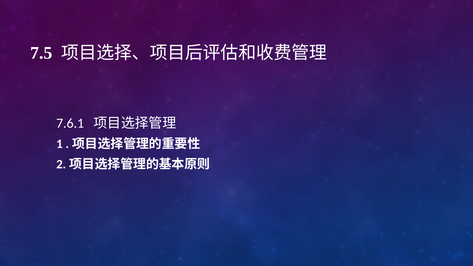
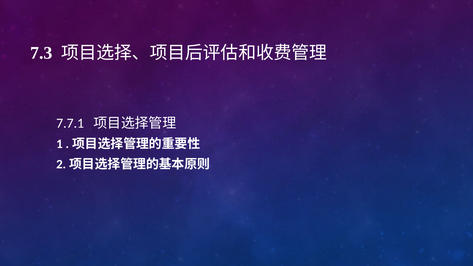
7.5: 7.5 -> 7.3 (41, 53)
7.6.1: 7.6.1 -> 7.7.1 (70, 123)
